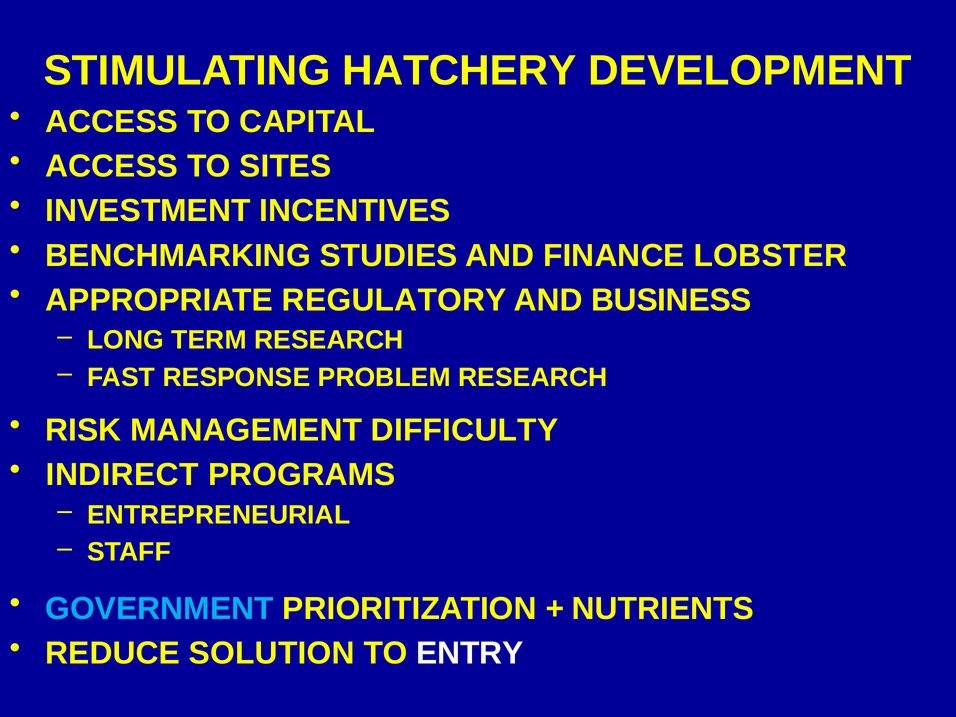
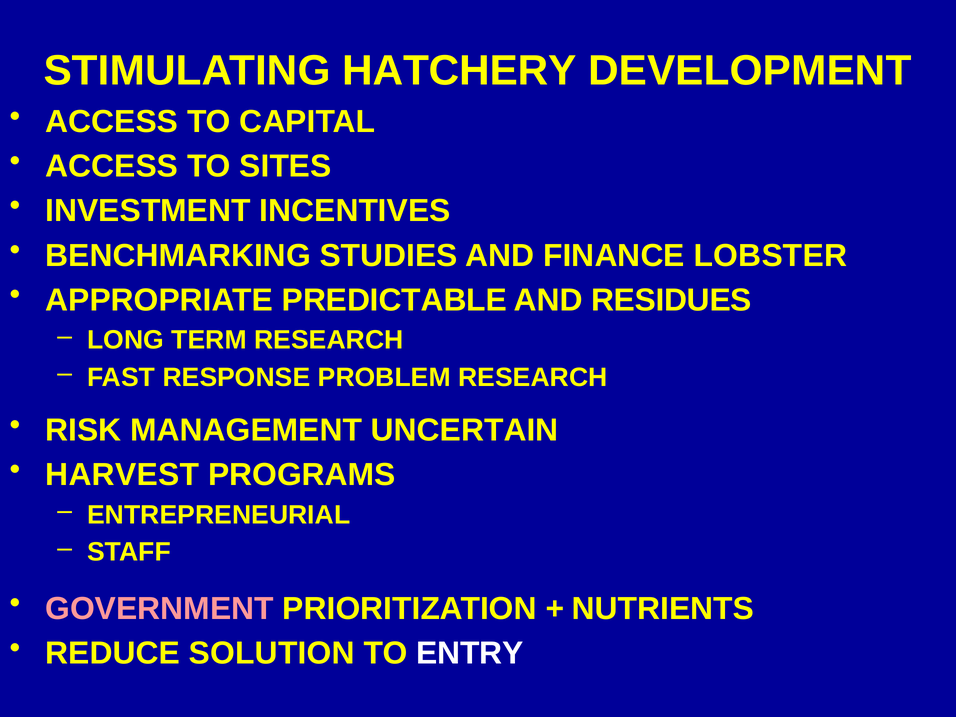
REGULATORY: REGULATORY -> PREDICTABLE (394, 300)
BUSINESS: BUSINESS -> RESIDUES (671, 300)
DIFFICULTY: DIFFICULTY -> UNCERTAIN (465, 430)
INDIRECT: INDIRECT -> HARVEST (122, 475)
GOVERNMENT colour: light blue -> pink (160, 609)
